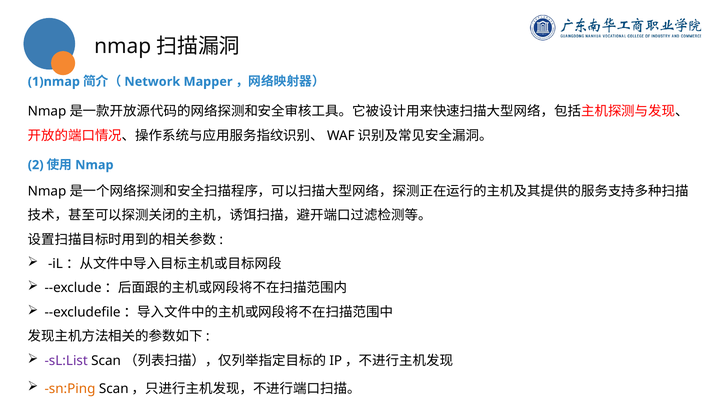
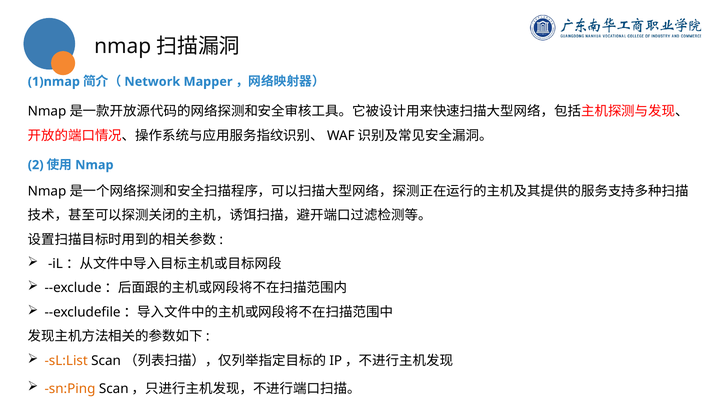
sL:List colour: purple -> orange (66, 361)
